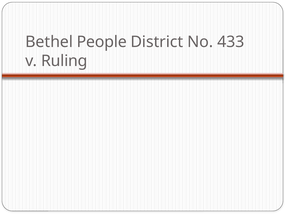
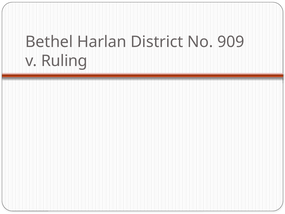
People: People -> Harlan (102, 42)
433: 433 -> 909 (231, 42)
